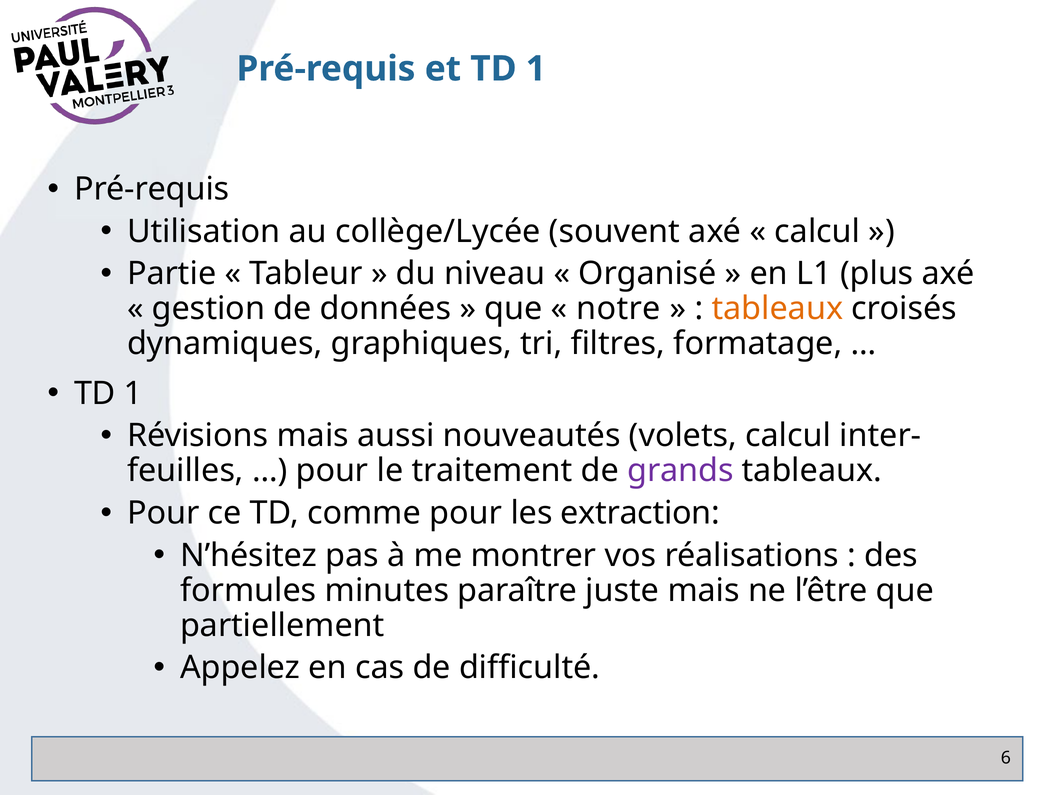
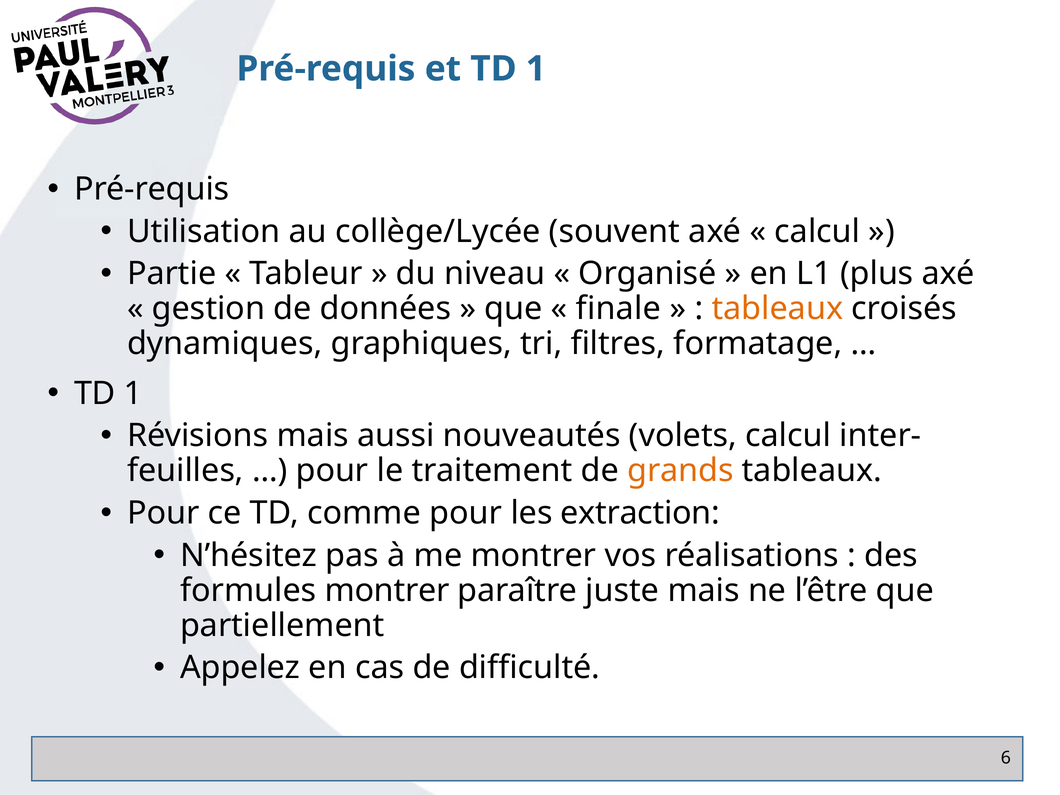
notre: notre -> finale (618, 309)
grands colour: purple -> orange (681, 471)
formules minutes: minutes -> montrer (387, 590)
